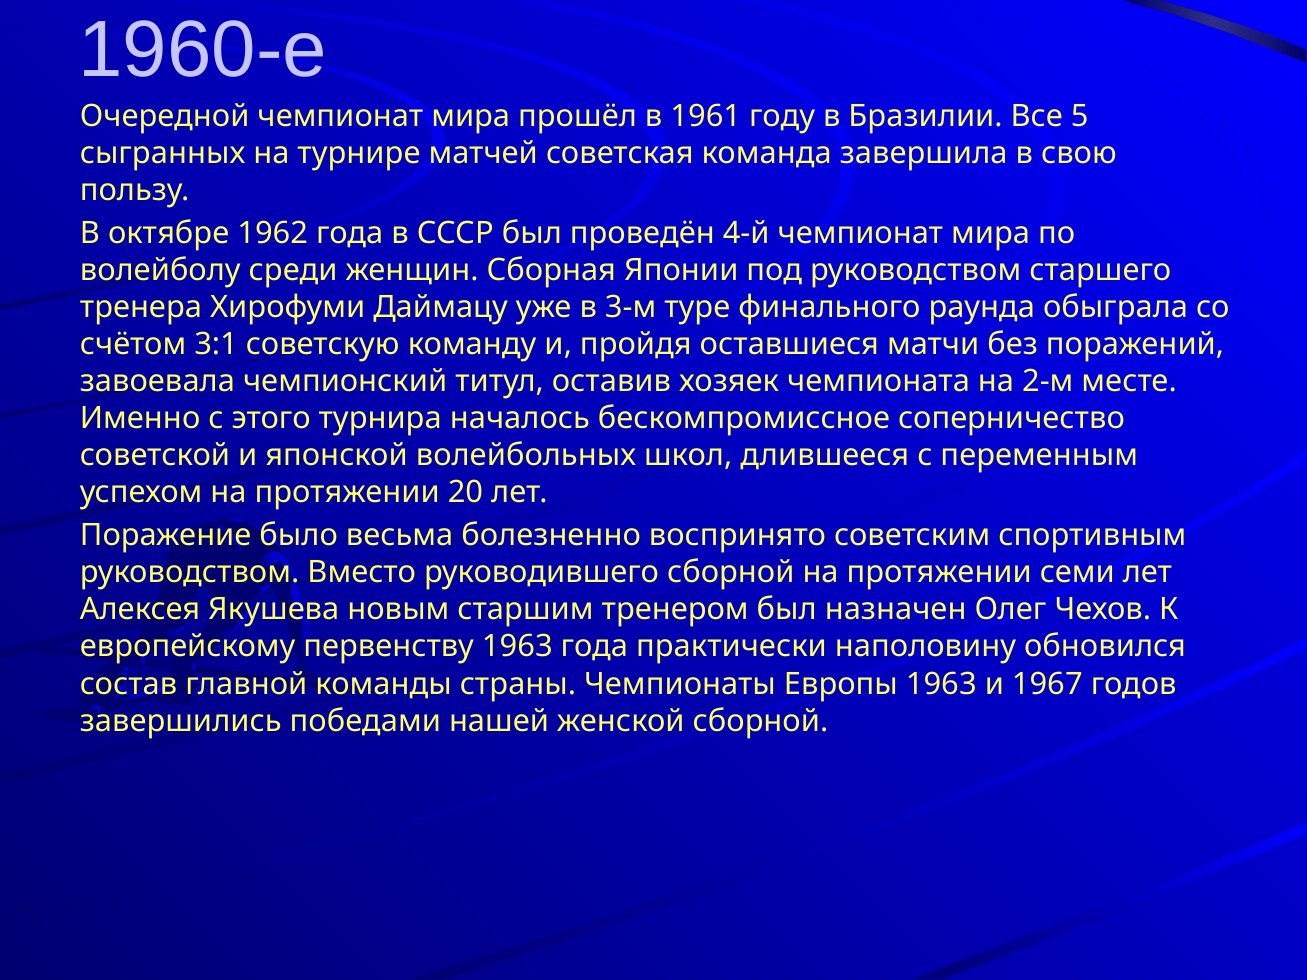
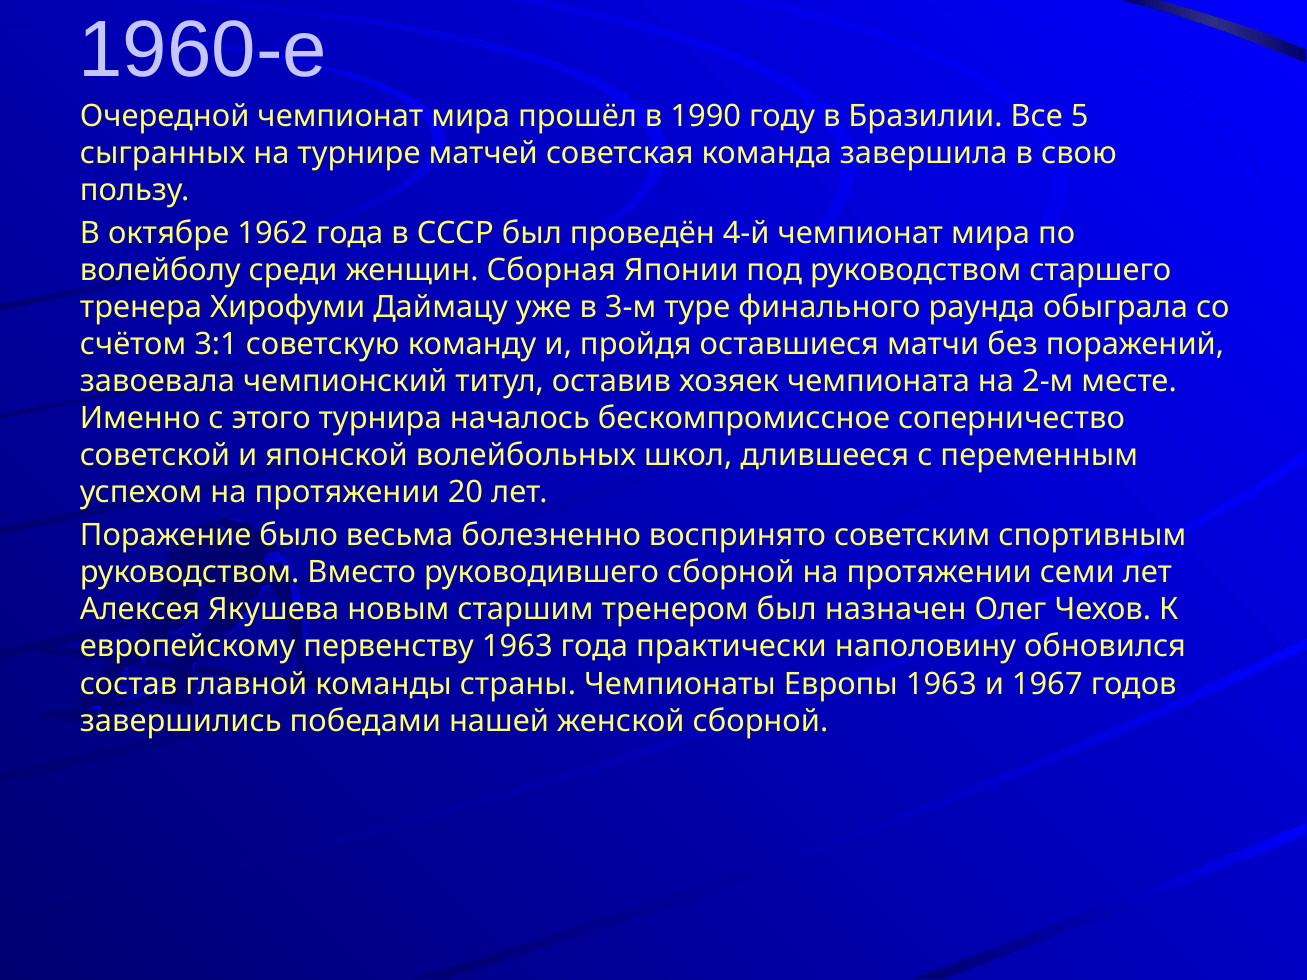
1961: 1961 -> 1990 (706, 116)
